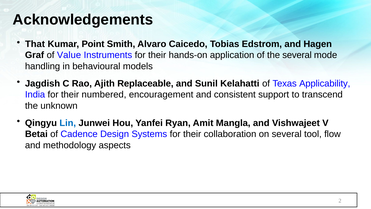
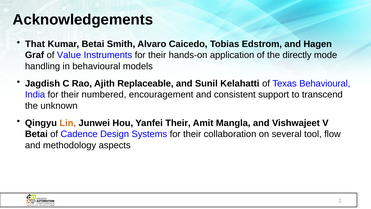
Kumar Point: Point -> Betai (93, 44)
the several: several -> directly (297, 55)
Texas Applicability: Applicability -> Behavioural (325, 83)
Lin colour: blue -> orange (68, 123)
Yanfei Ryan: Ryan -> Their (178, 123)
